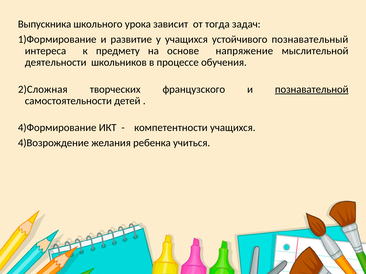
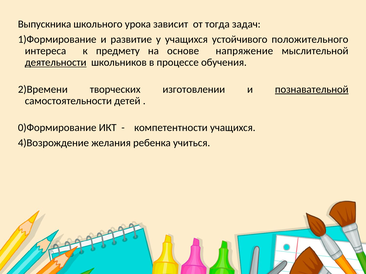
познавательный: познавательный -> положительного (310, 40)
деятельности underline: none -> present (56, 63)
2)Сложная: 2)Сложная -> 2)Времени (43, 89)
французского: французского -> изготовлении (194, 89)
4)Формирование: 4)Формирование -> 0)Формирование (57, 128)
